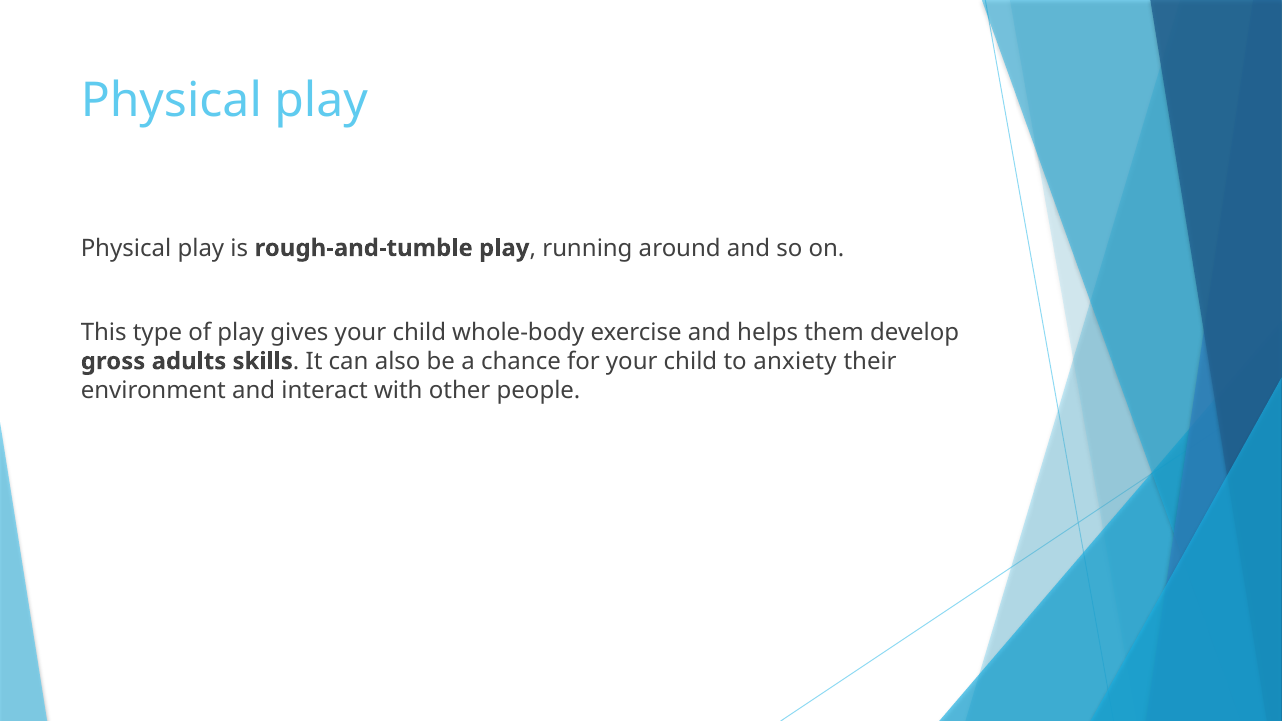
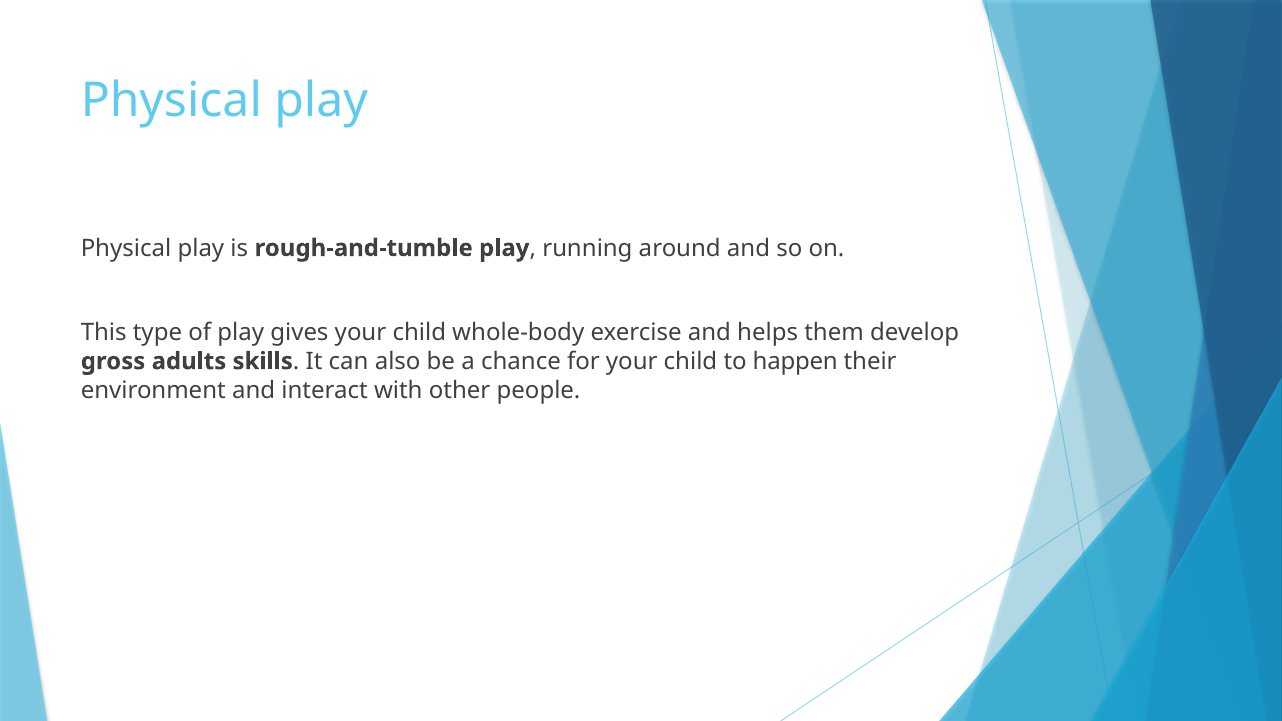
anxiety: anxiety -> happen (795, 361)
